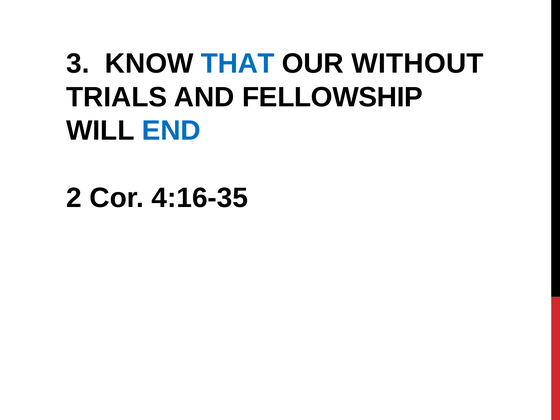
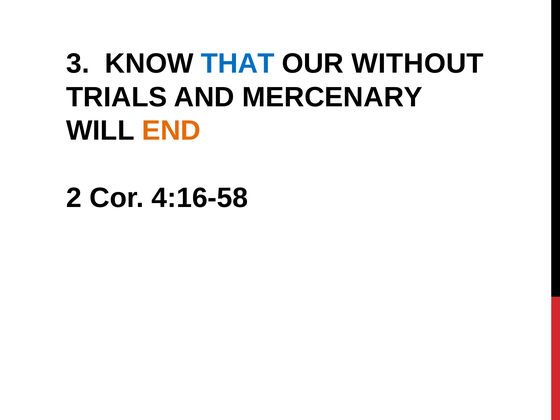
FELLOWSHIP: FELLOWSHIP -> MERCENARY (332, 97)
END colour: blue -> orange (171, 131)
4:16-35: 4:16-35 -> 4:16-58 (200, 198)
